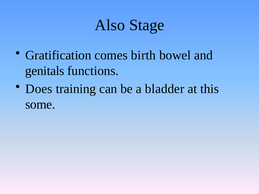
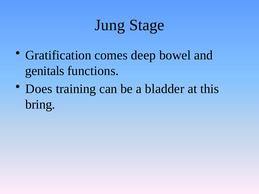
Also: Also -> Jung (110, 25)
birth: birth -> deep (143, 55)
some: some -> bring (40, 105)
